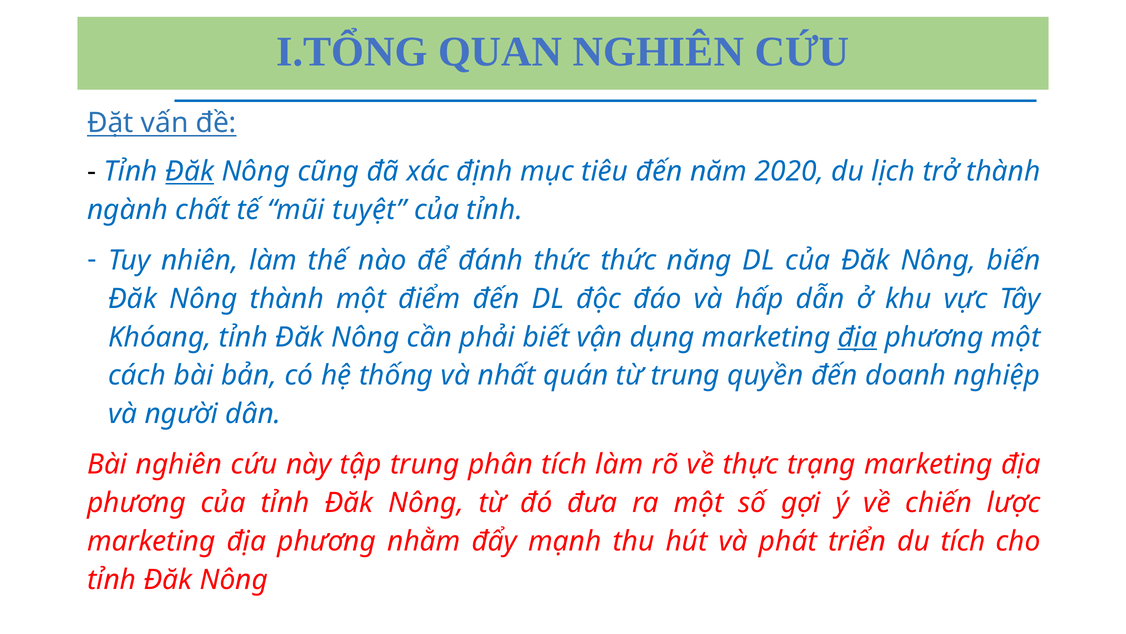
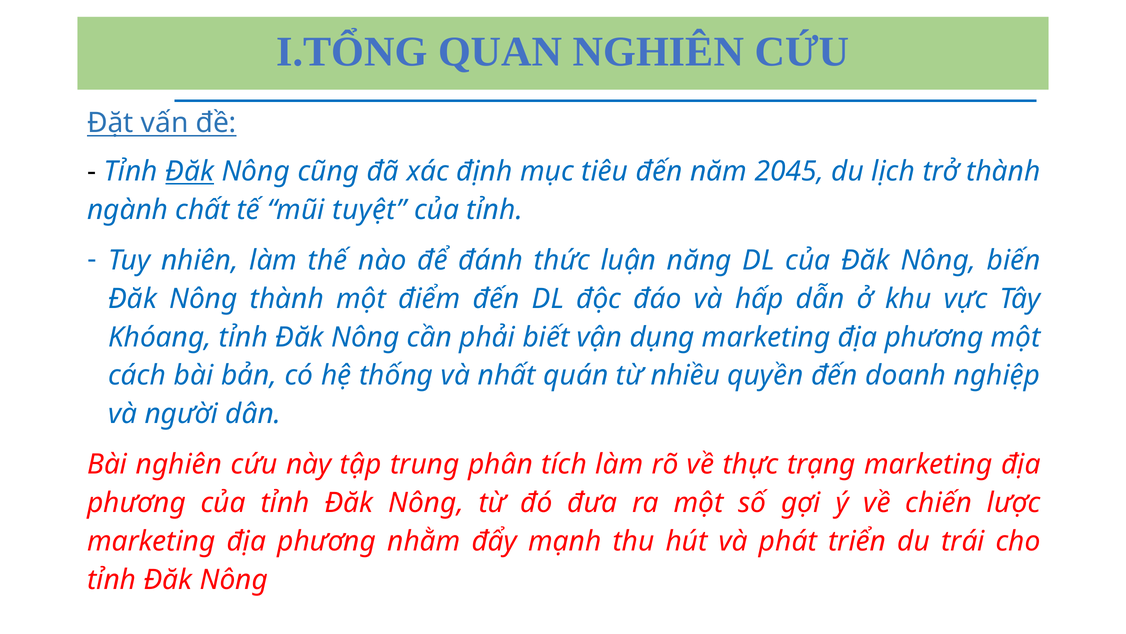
2020: 2020 -> 2045 (789, 171)
thức thức: thức -> luận (629, 260)
địa underline: present -> none (857, 337)
từ trung: trung -> nhiều (685, 375)
du tích: tích -> trái (963, 541)
